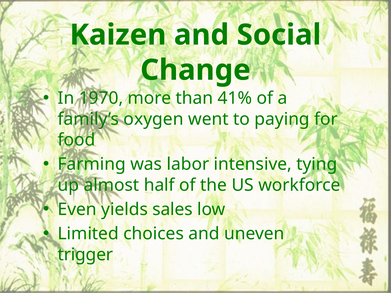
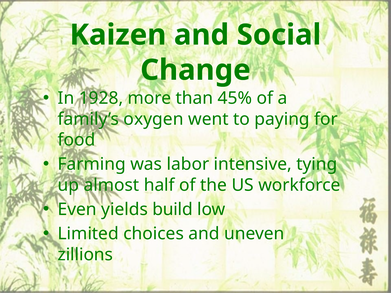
1970: 1970 -> 1928 (101, 98)
41%: 41% -> 45% (235, 98)
sales: sales -> build (173, 210)
trigger: trigger -> zillions (85, 255)
